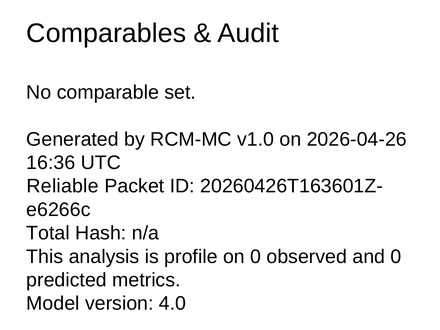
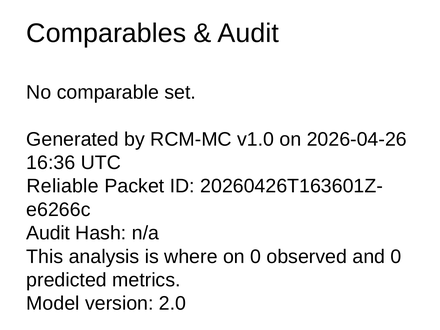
Total: Total -> Audit (48, 233)
profile: profile -> where (191, 257)
4.0: 4.0 -> 2.0 (173, 304)
